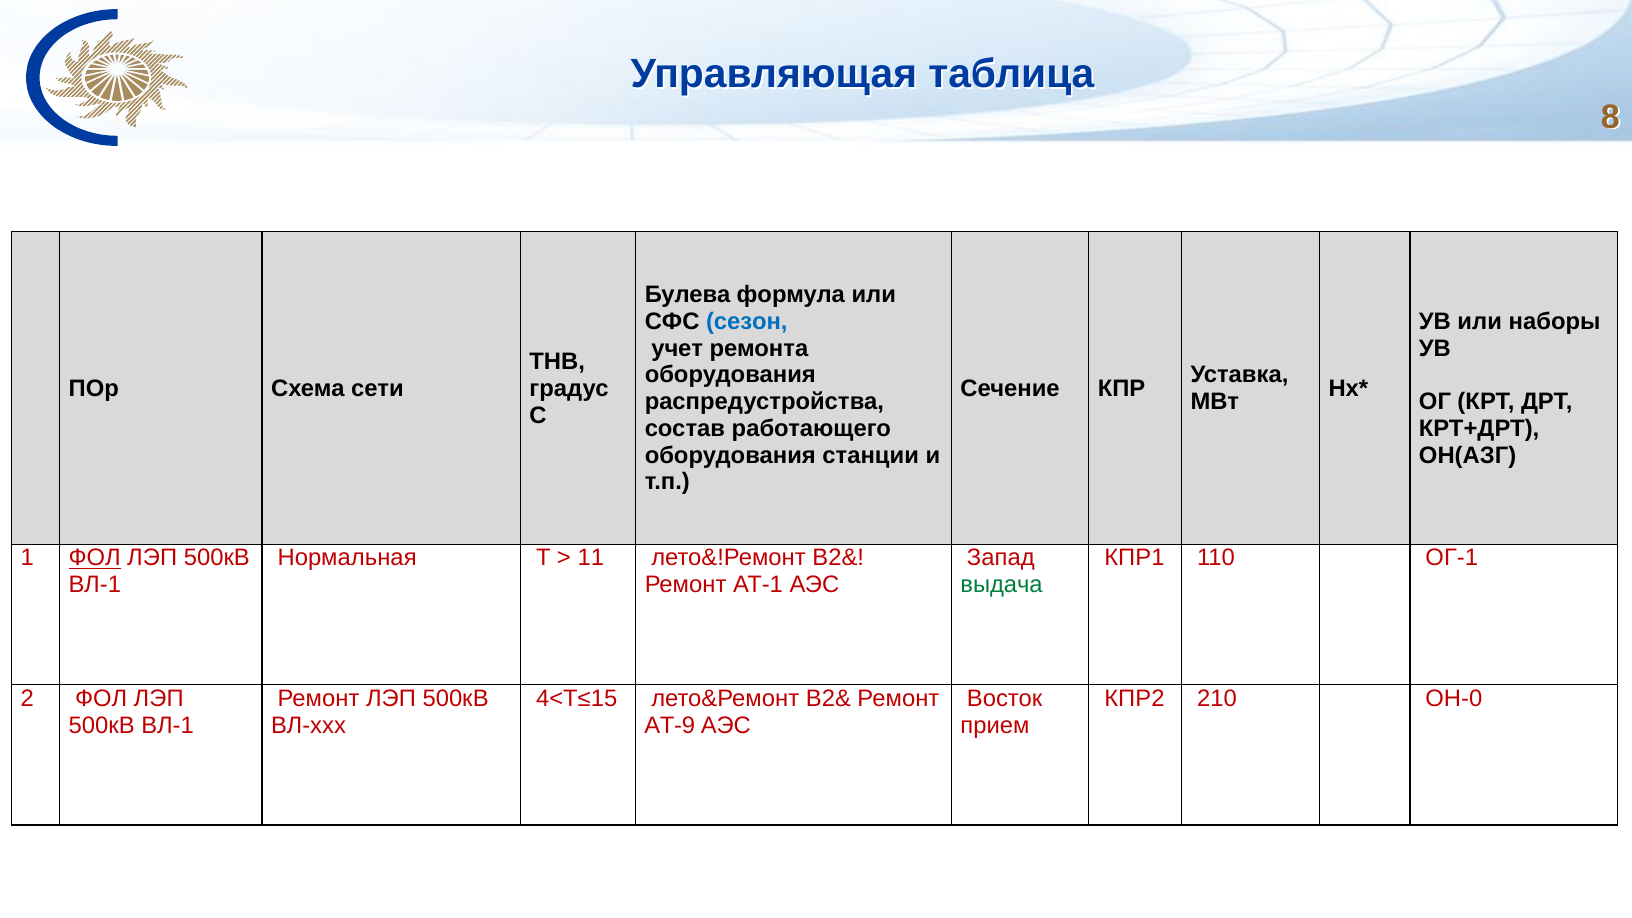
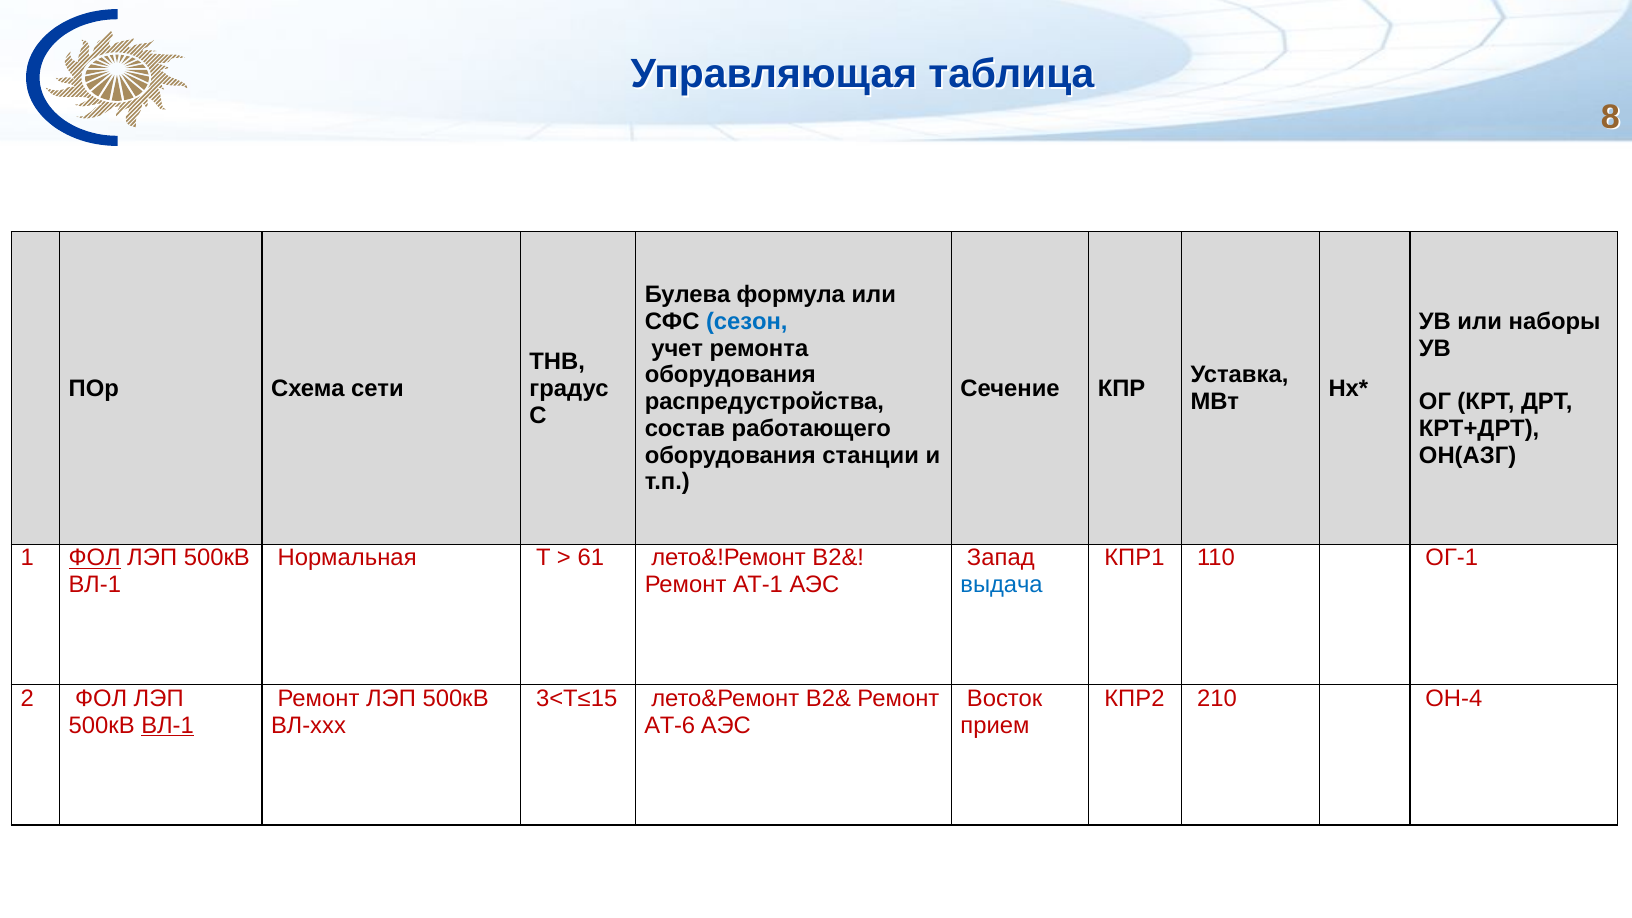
11: 11 -> 61 (591, 558)
выдача colour: green -> blue (1002, 585)
4<Т≤15: 4<Т≤15 -> 3<Т≤15 (577, 699)
ОН-0: ОН-0 -> ОН-4 (1454, 699)
ВЛ-1 underline: none -> present (168, 725)
АТ-9: АТ-9 -> АТ-6 (670, 725)
